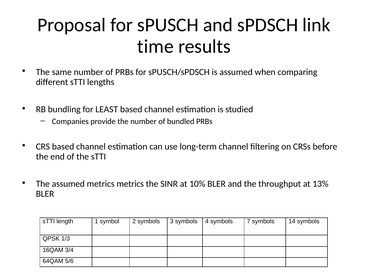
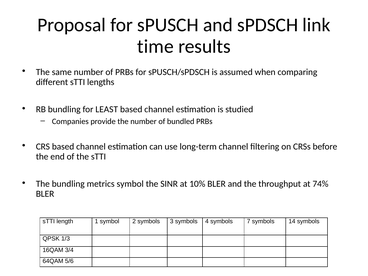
The assumed: assumed -> bundling (68, 184)
metrics metrics: metrics -> symbol (130, 184)
13%: 13% -> 74% (320, 184)
